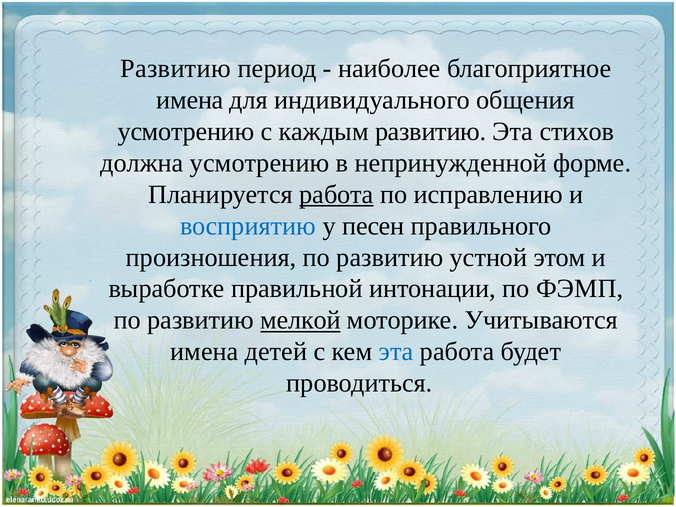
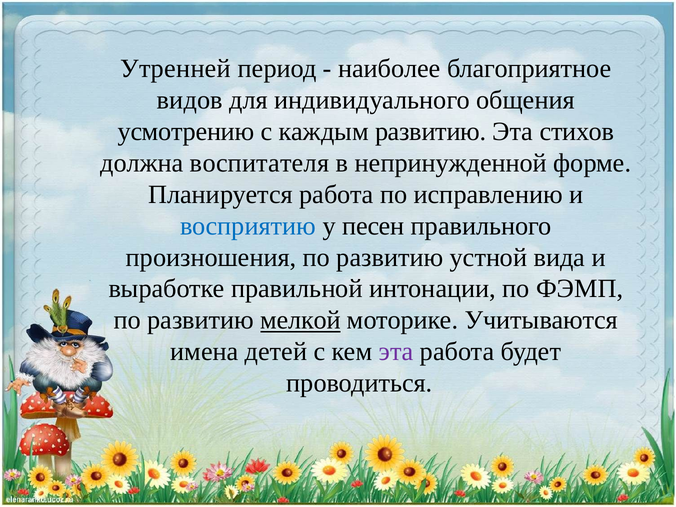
Развитию: Развитию -> Утренней (176, 68)
имена: имена -> видов (190, 100)
должна усмотрению: усмотрению -> воспитателя (260, 163)
работа underline: present -> none (336, 194)
этом: этом -> вида (559, 257)
эта colour: blue -> purple (396, 352)
